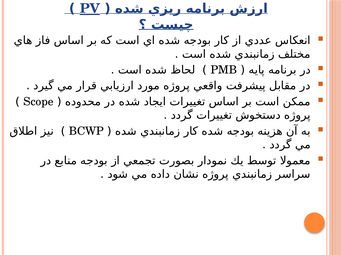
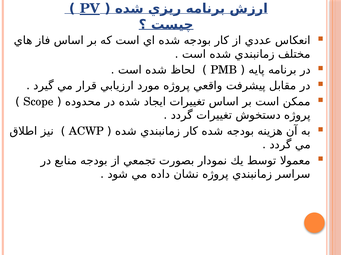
BCWP: BCWP -> ACWP (86, 131)
